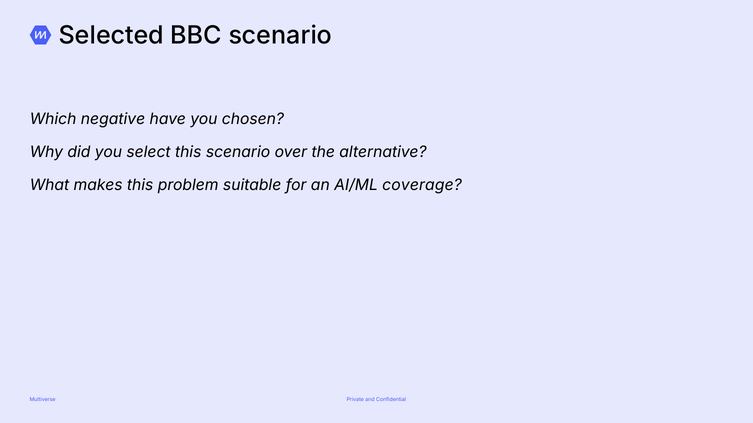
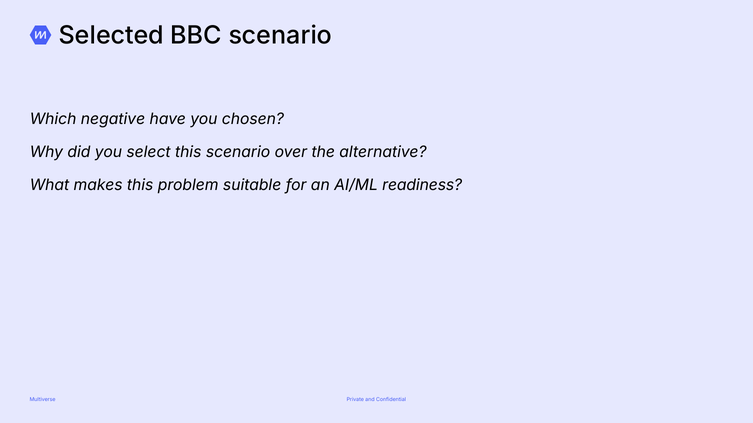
coverage: coverage -> readiness (422, 185)
